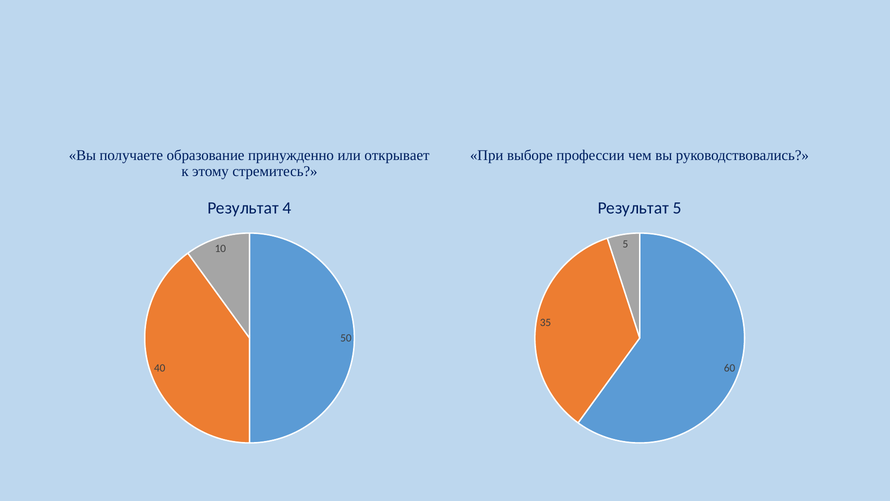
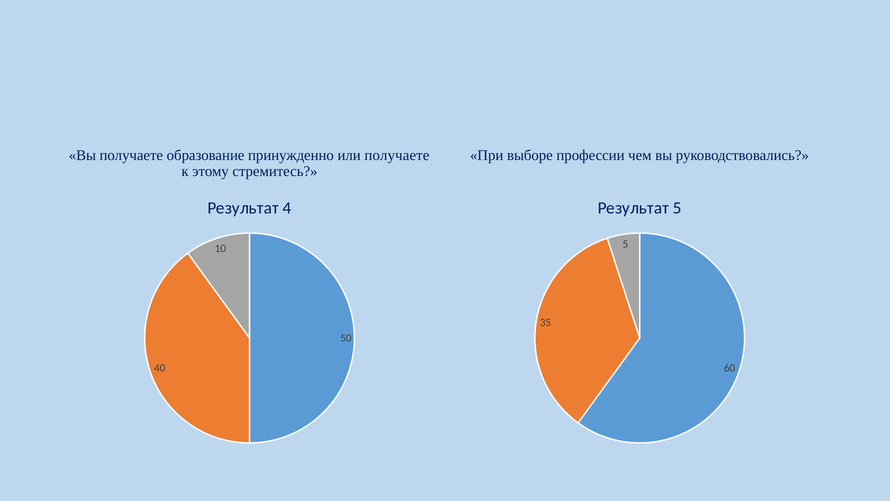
или открывает: открывает -> получаете (397, 155)
